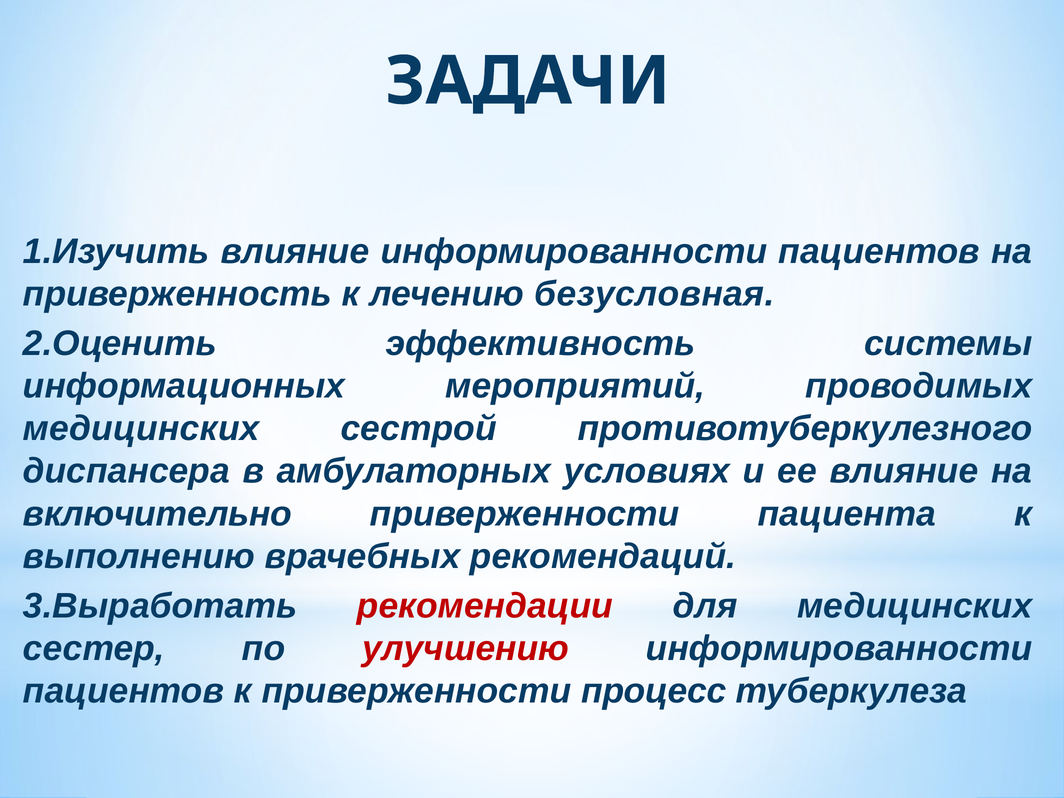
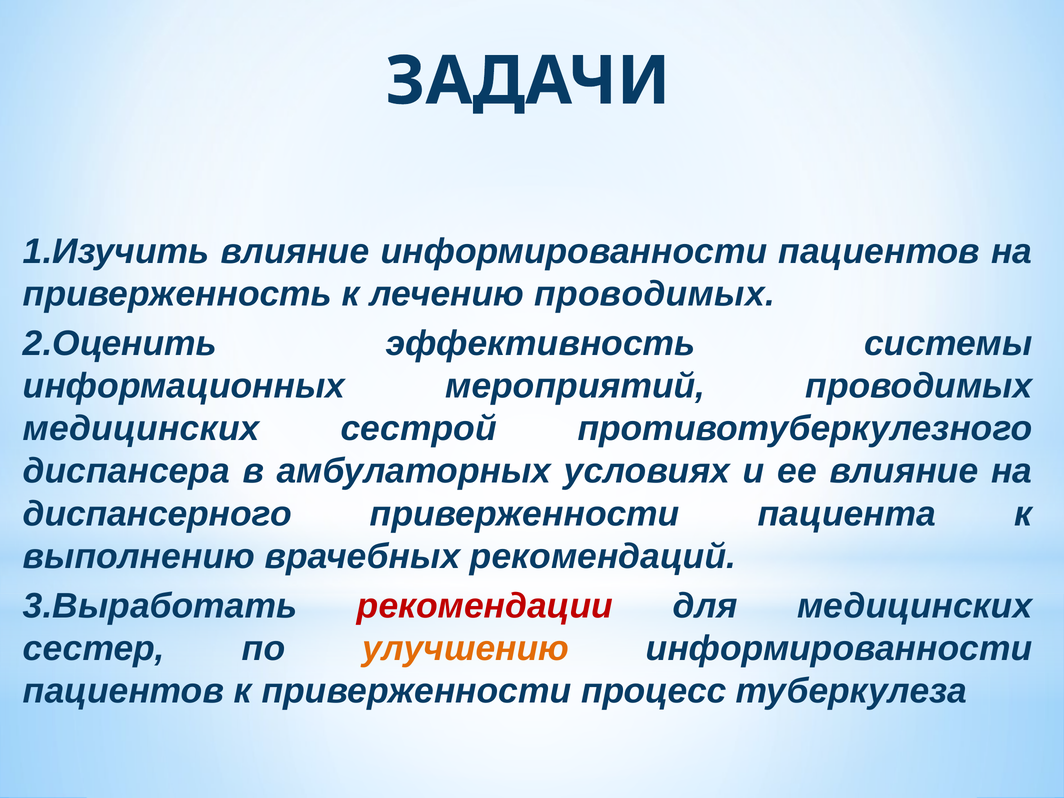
лечению безусловная: безусловная -> проводимых (654, 294)
включительно: включительно -> диспансерного (157, 514)
улучшению colour: red -> orange (465, 649)
